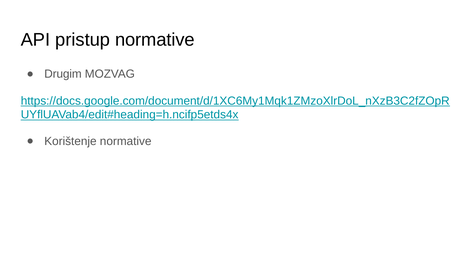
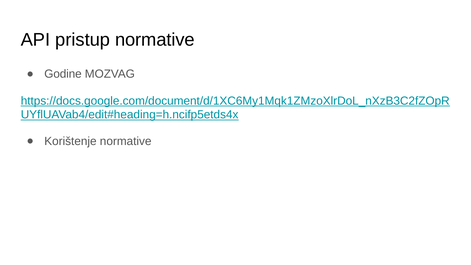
Drugim: Drugim -> Godine (63, 74)
